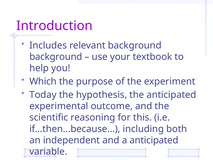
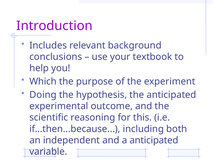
background: background -> conclusions (56, 57)
Today: Today -> Doing (43, 95)
